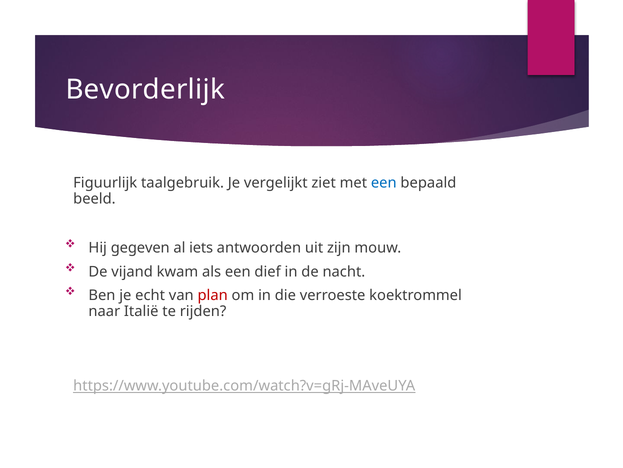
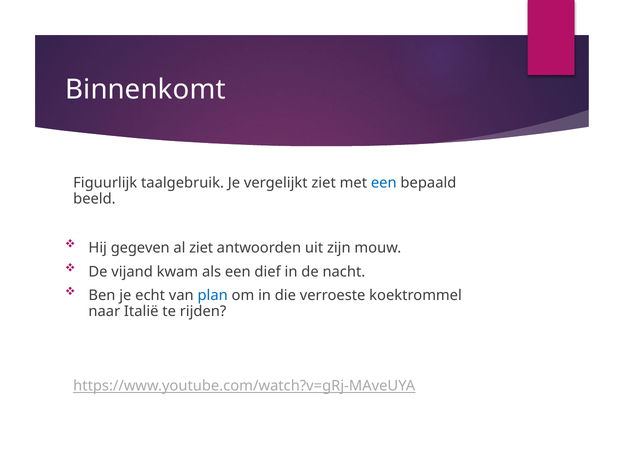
Bevorderlijk: Bevorderlijk -> Binnenkomt (145, 89)
al iets: iets -> ziet (201, 248)
plan colour: red -> blue (213, 295)
